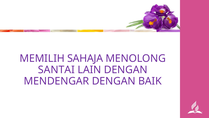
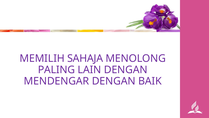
SANTAI: SANTAI -> PALING (56, 70)
